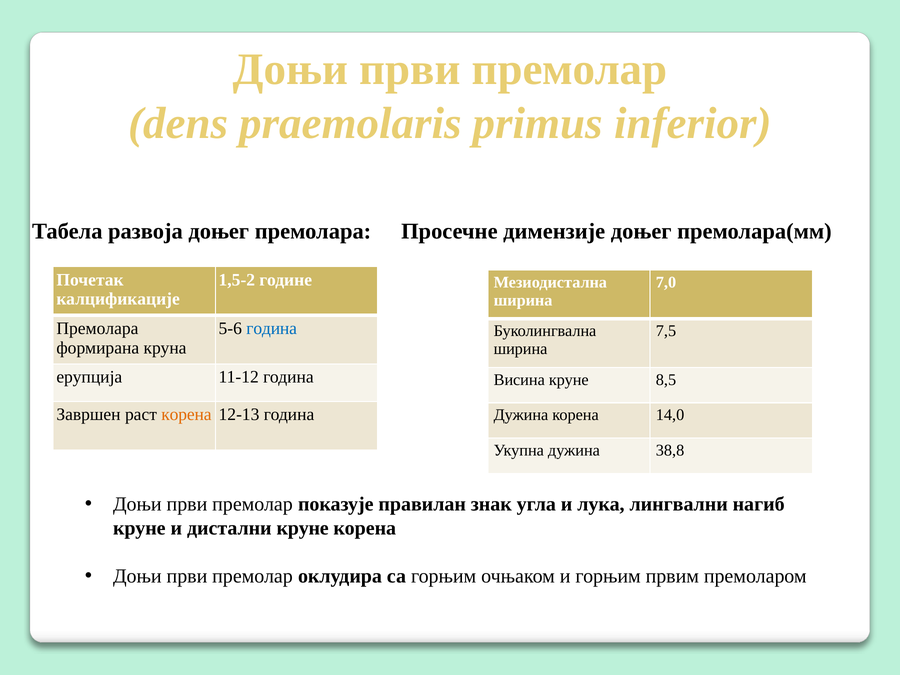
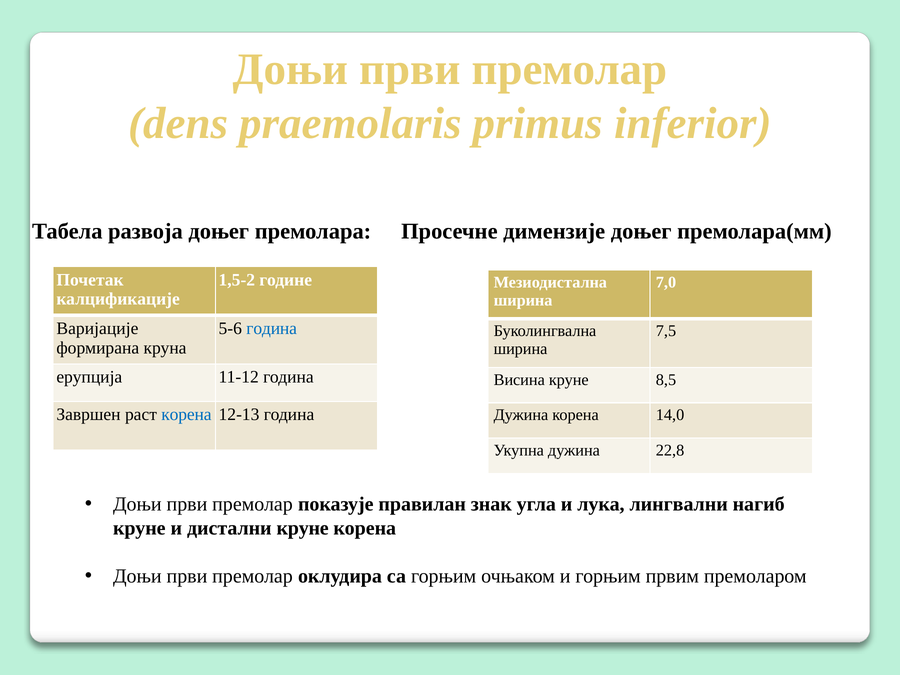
Премолара: Премолара -> Варијације (97, 328)
корена colour: orange -> blue (186, 414)
38,8: 38,8 -> 22,8 (670, 450)
